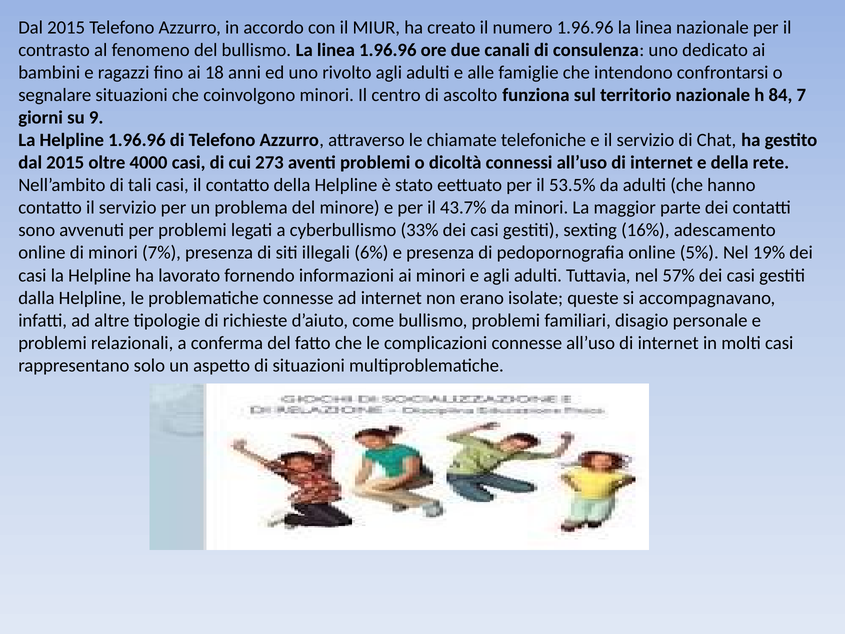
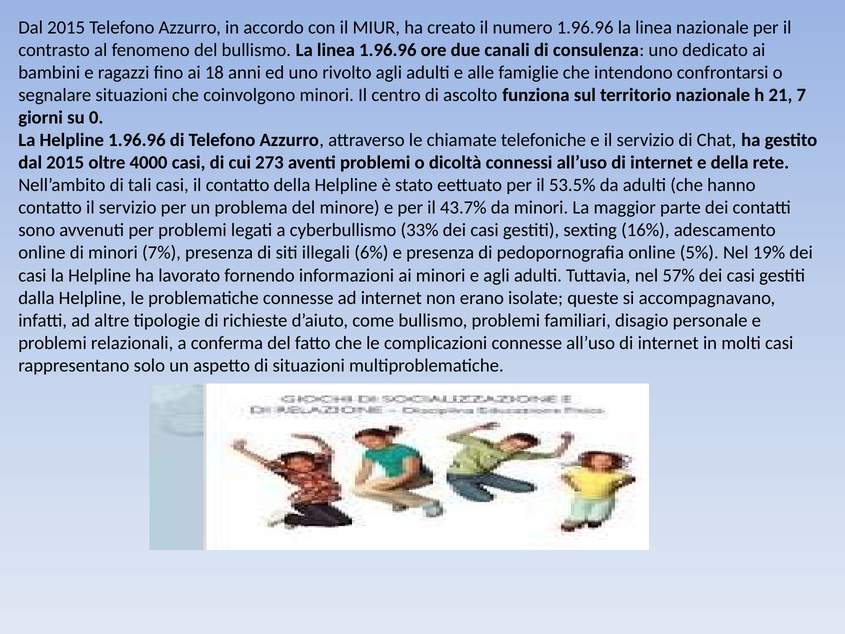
84: 84 -> 21 (780, 95)
9: 9 -> 0 (96, 118)
